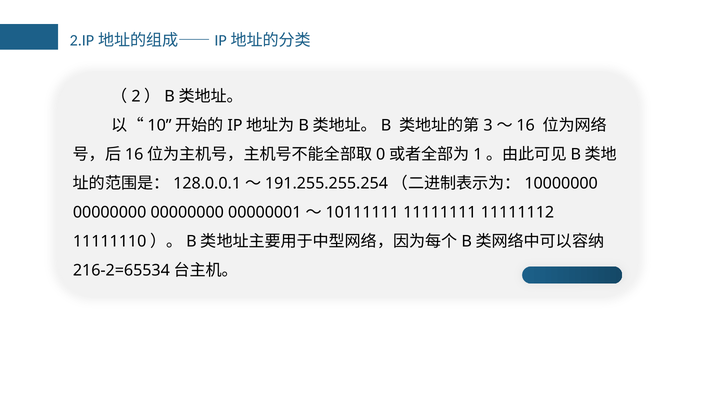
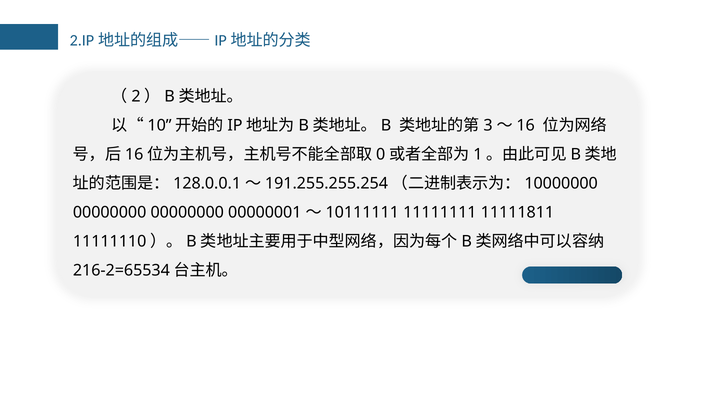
11111112: 11111112 -> 11111811 (517, 212)
